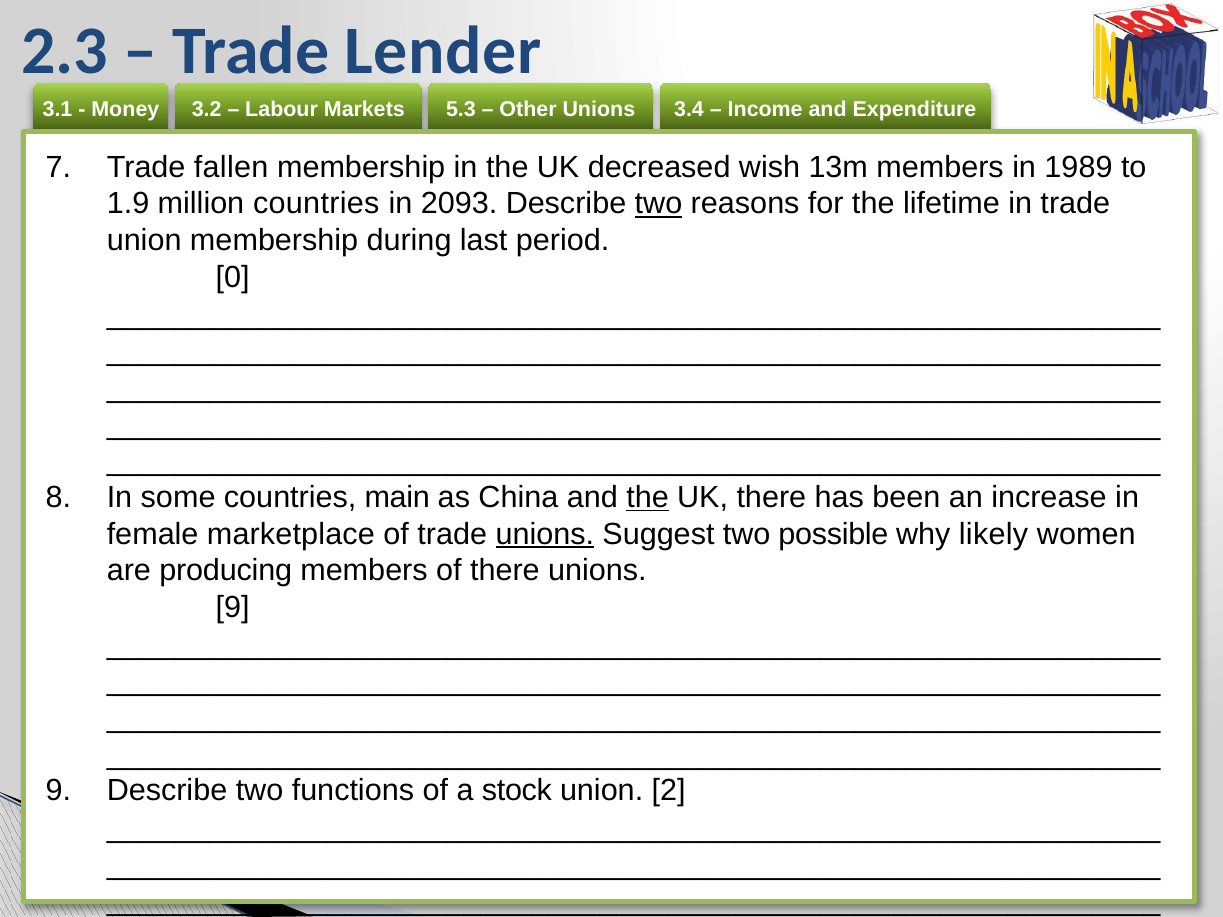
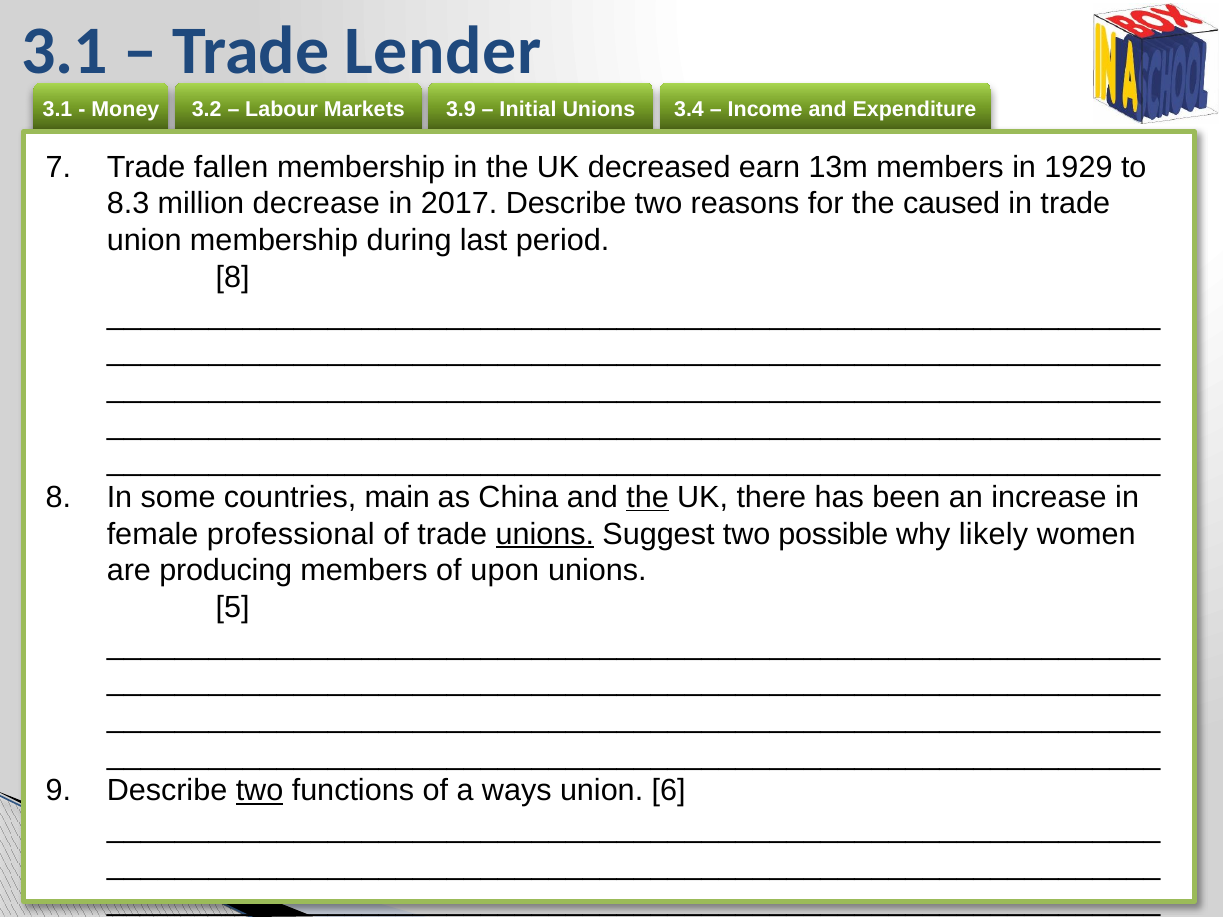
2.3: 2.3 -> 3.1 (65, 51)
5.3: 5.3 -> 3.9 (461, 109)
Other: Other -> Initial (528, 109)
wish: wish -> earn (770, 167)
1989: 1989 -> 1929 (1078, 167)
1.9: 1.9 -> 8.3 (128, 204)
million countries: countries -> decrease (316, 204)
2093: 2093 -> 2017 (459, 204)
two underline: present -> none (658, 204)
lifetime: lifetime -> caused (952, 204)
0: 0 -> 8 (233, 277)
marketplace: marketplace -> professional (291, 534)
of there: there -> upon (505, 571)
9: 9 -> 5 (233, 608)
two underline: none -> present (260, 791)
stock: stock -> ways (517, 791)
2: 2 -> 6 (669, 791)
